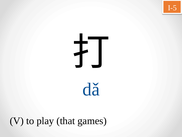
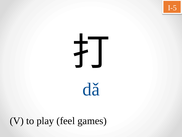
that: that -> feel (66, 120)
